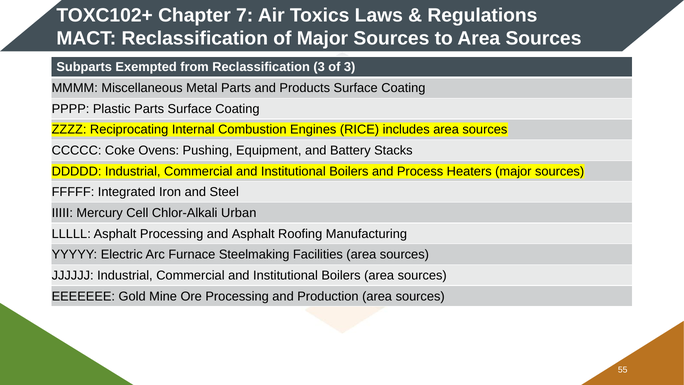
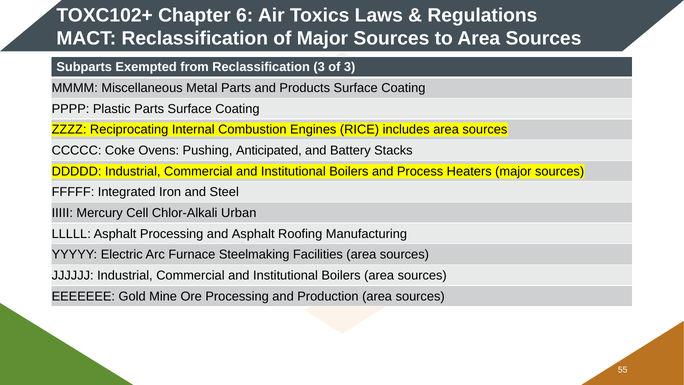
7: 7 -> 6 (245, 15)
Equipment: Equipment -> Anticipated (269, 150)
